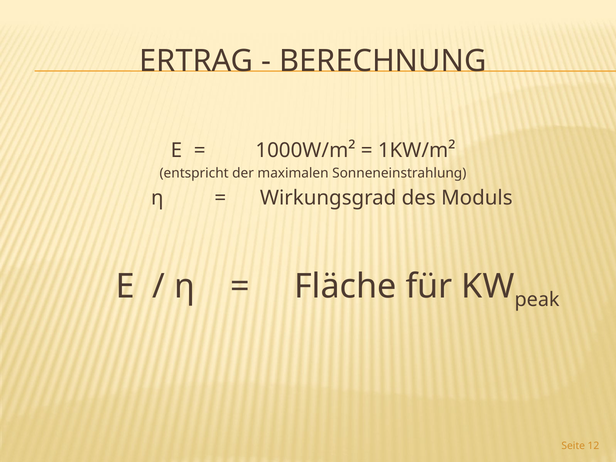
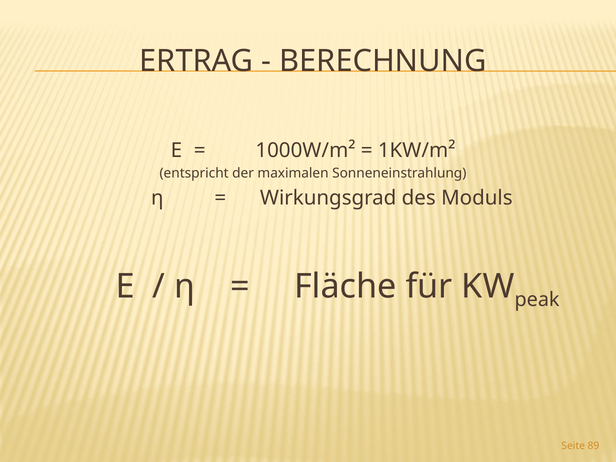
12: 12 -> 89 (593, 446)
